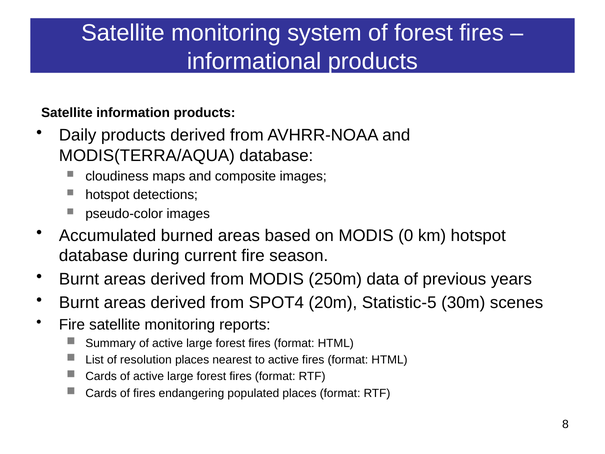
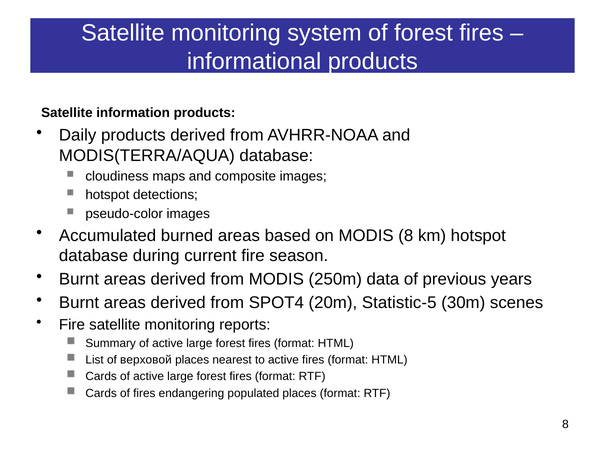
MODIS 0: 0 -> 8 (406, 235)
resolution: resolution -> верховой (146, 359)
